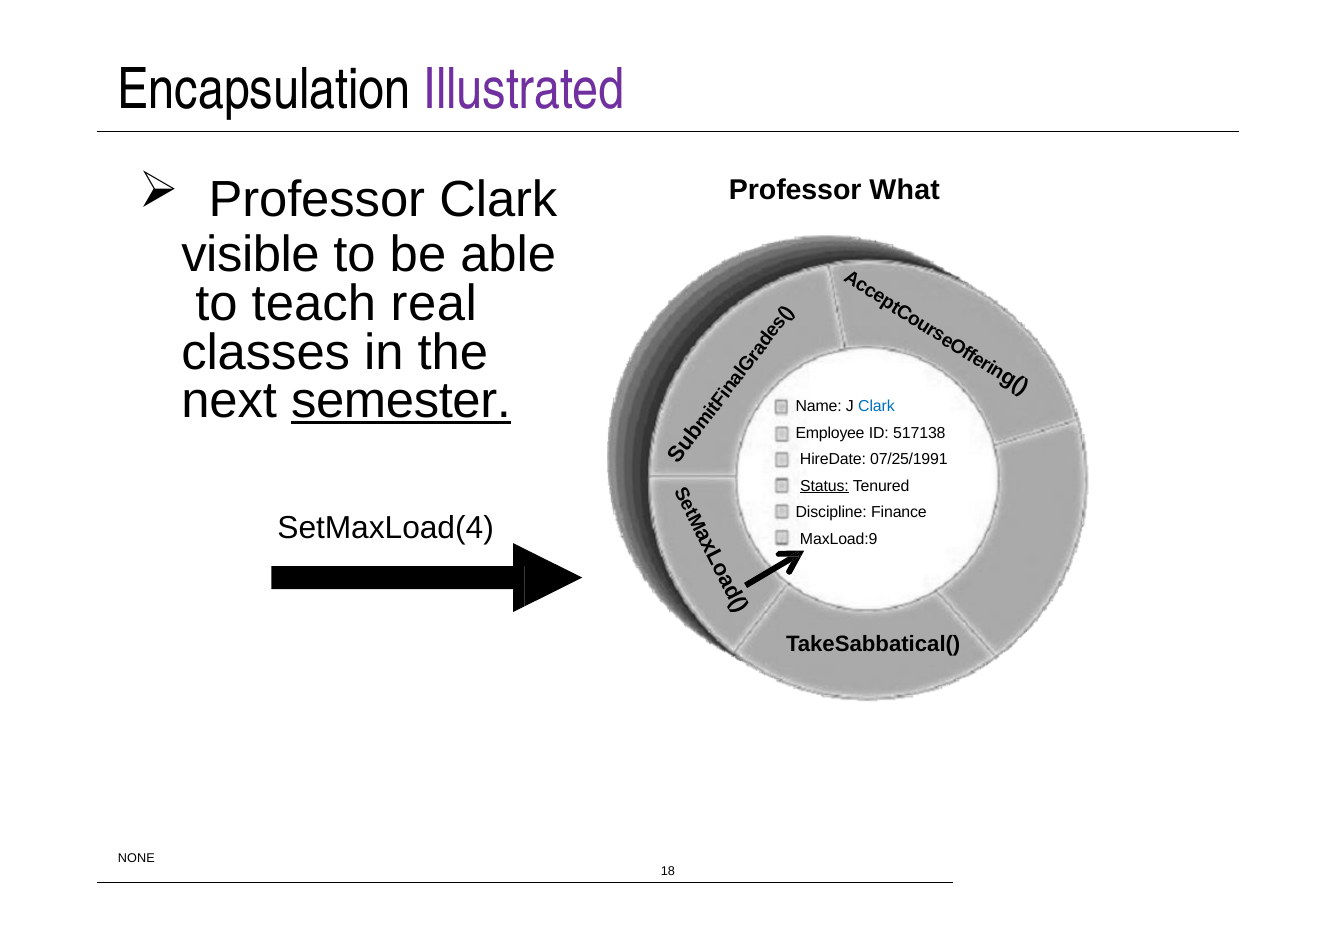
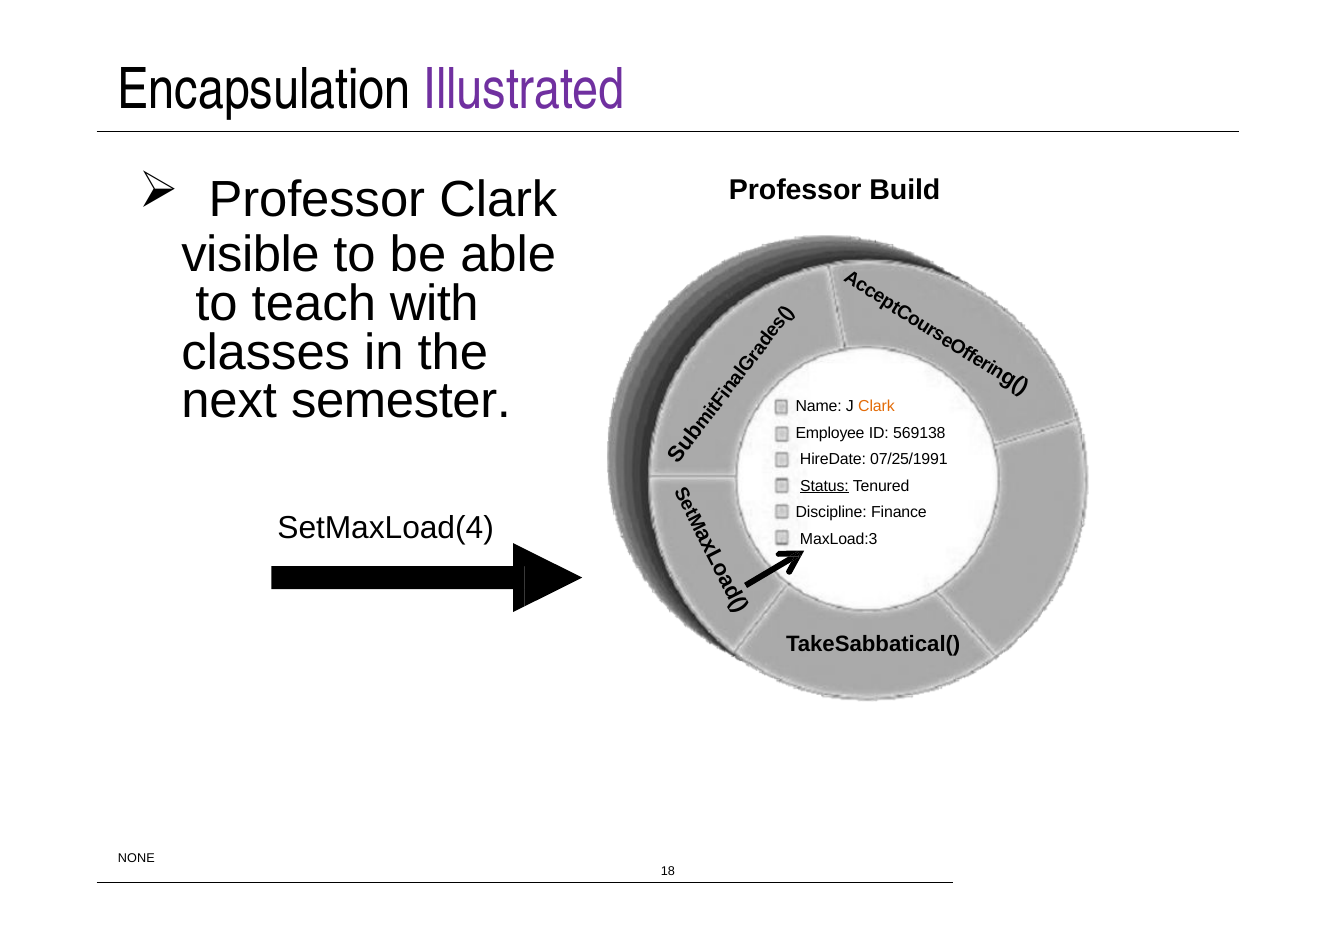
What: What -> Build (905, 190)
real: real -> with (434, 303)
semester underline: present -> none (401, 401)
Clark colour: blue -> orange (876, 406)
517138: 517138 -> 569138 (919, 433)
MaxLoad:9: MaxLoad:9 -> MaxLoad:3 (839, 539)
